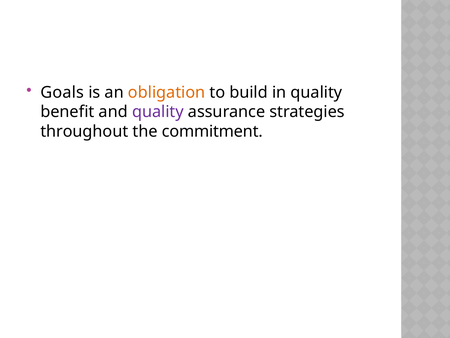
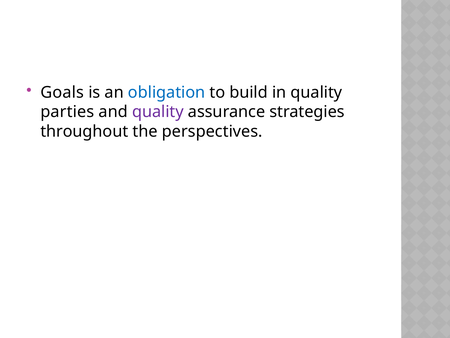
obligation colour: orange -> blue (167, 92)
benefit: benefit -> parties (67, 112)
commitment: commitment -> perspectives (212, 131)
